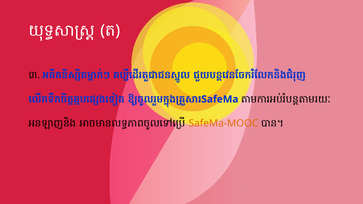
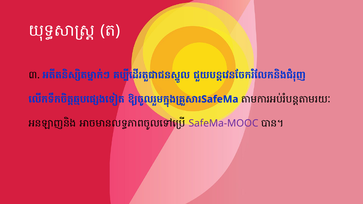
SafeMa-MOOC colour: orange -> purple (223, 124)
